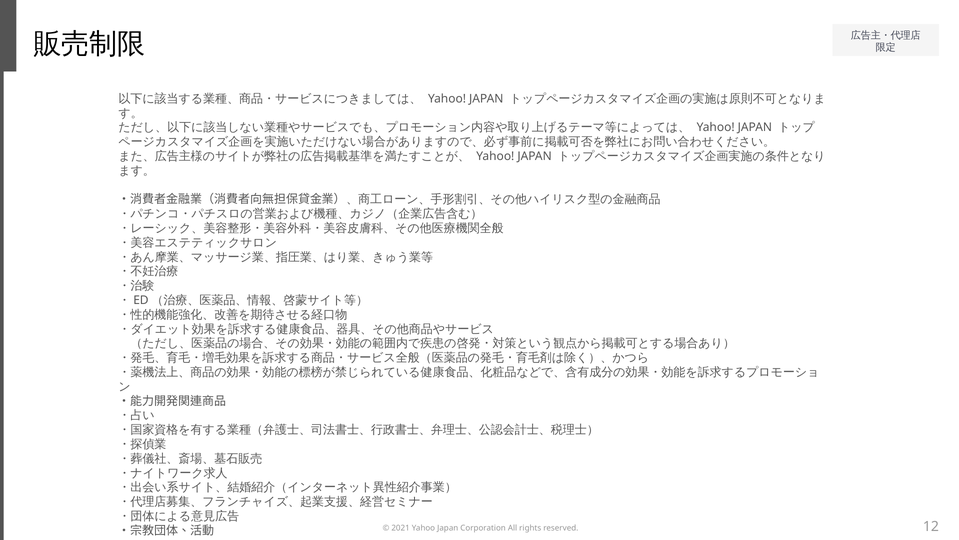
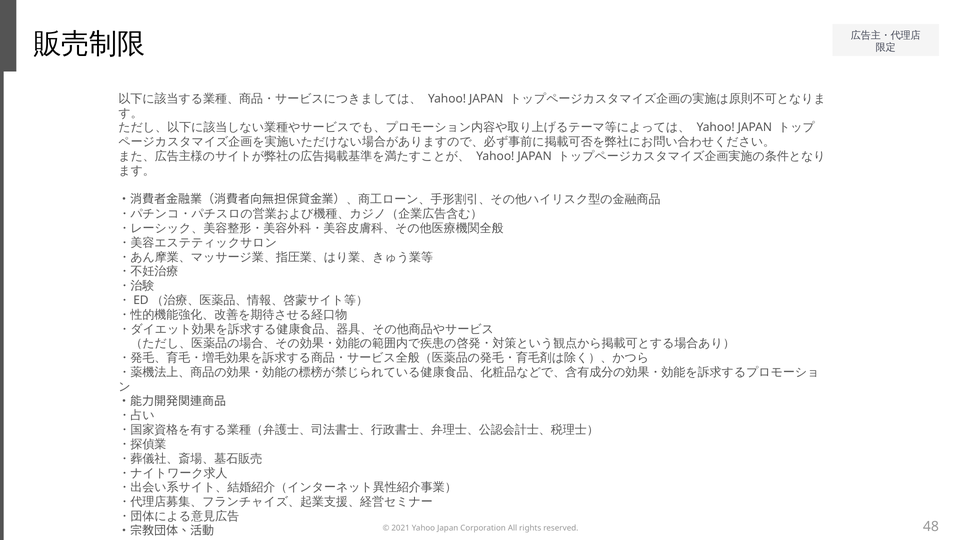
12: 12 -> 48 (931, 526)
